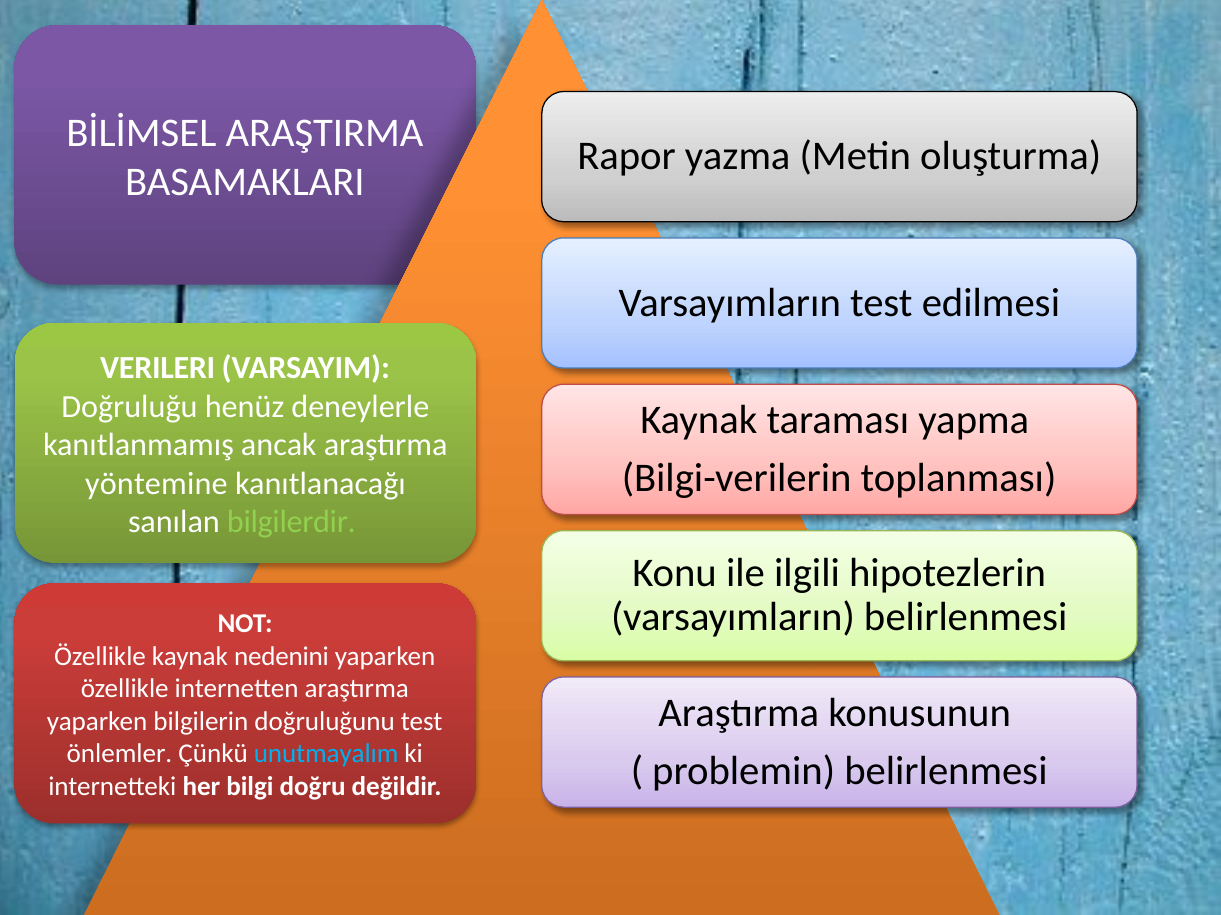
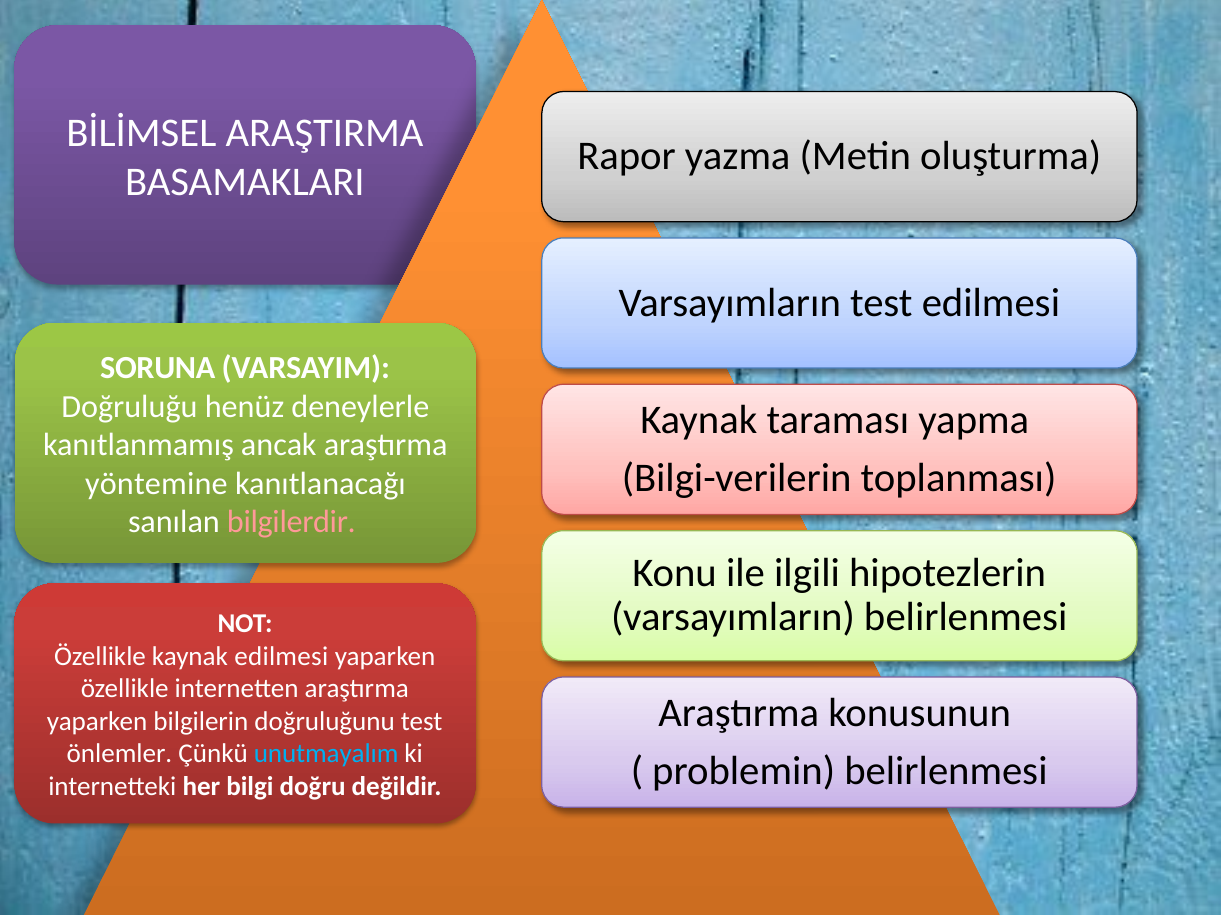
VERILERI: VERILERI -> SORUNA (158, 368)
bilgilerdir colour: light green -> pink (291, 523)
kaynak nedenini: nedenini -> edilmesi (281, 657)
